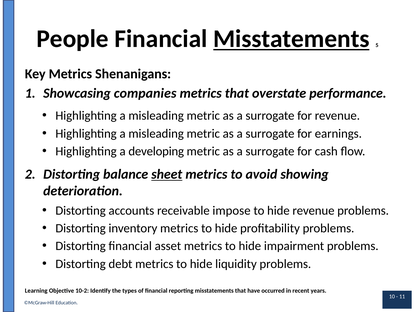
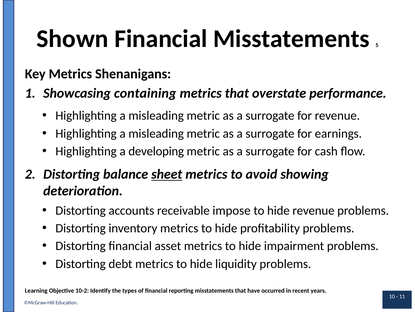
People: People -> Shown (73, 39)
Misstatements underline: present -> none (291, 39)
companies: companies -> containing (145, 93)
